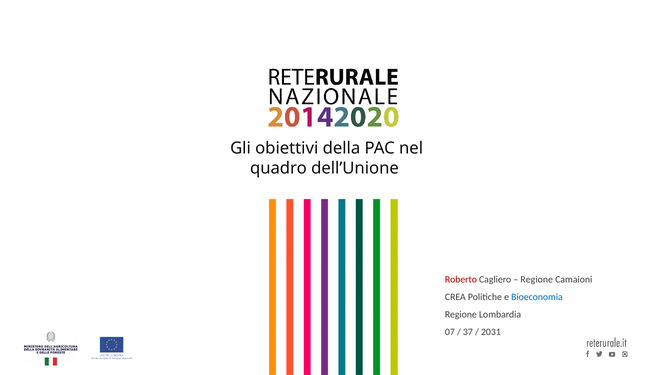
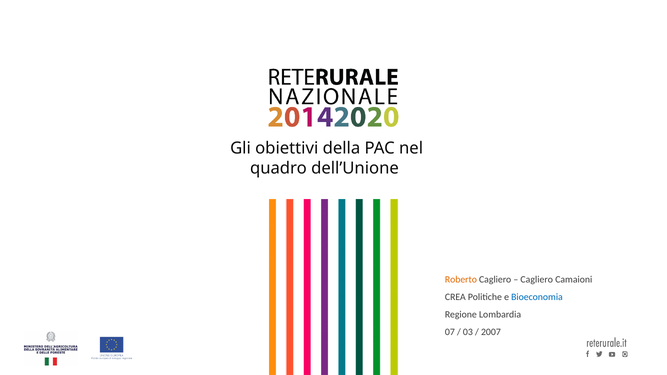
Roberto colour: red -> orange (461, 280)
Regione: Regione -> Cagliero (537, 280)
37: 37 -> 03 (468, 332)
2031: 2031 -> 2007 (491, 332)
